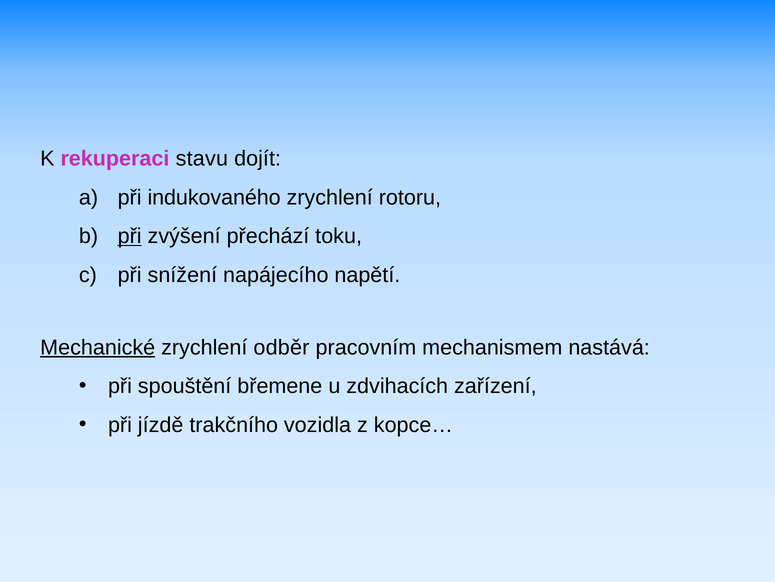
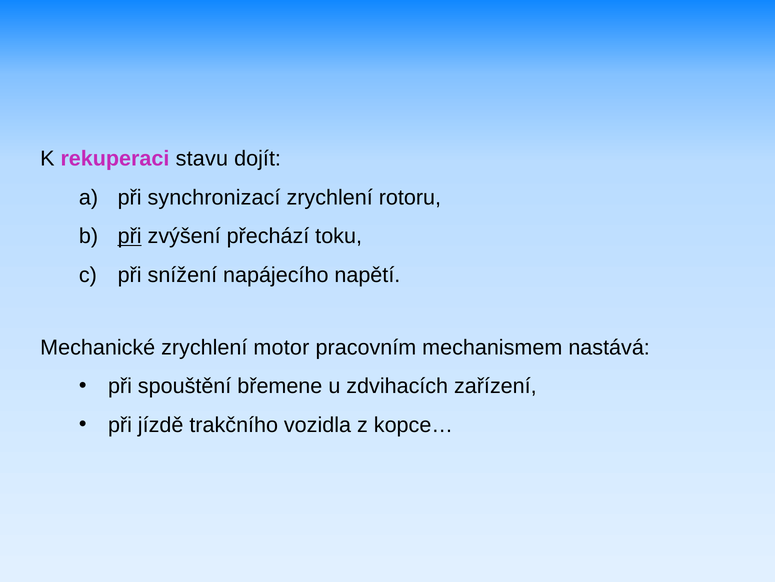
indukovaného: indukovaného -> synchronizací (214, 197)
Mechanické underline: present -> none (98, 347)
odběr: odběr -> motor (281, 347)
